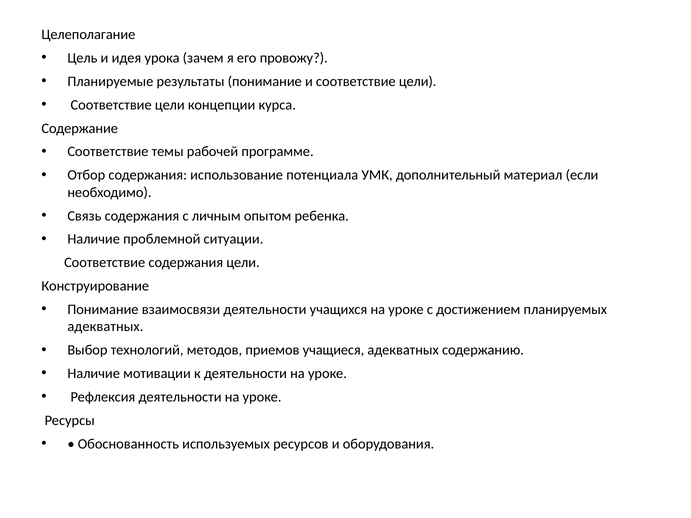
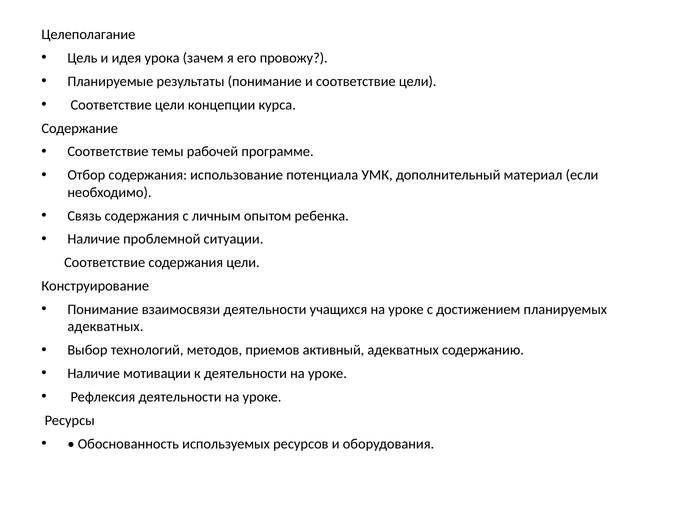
учащиеся: учащиеся -> активный (334, 350)
